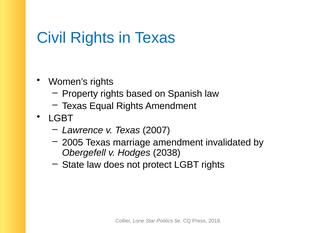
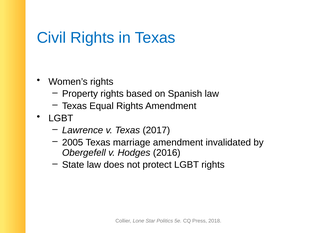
2007: 2007 -> 2017 (156, 130)
2038: 2038 -> 2016 (167, 153)
